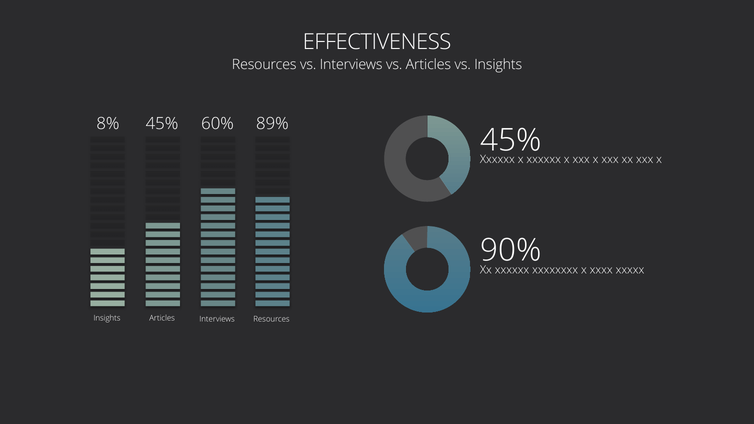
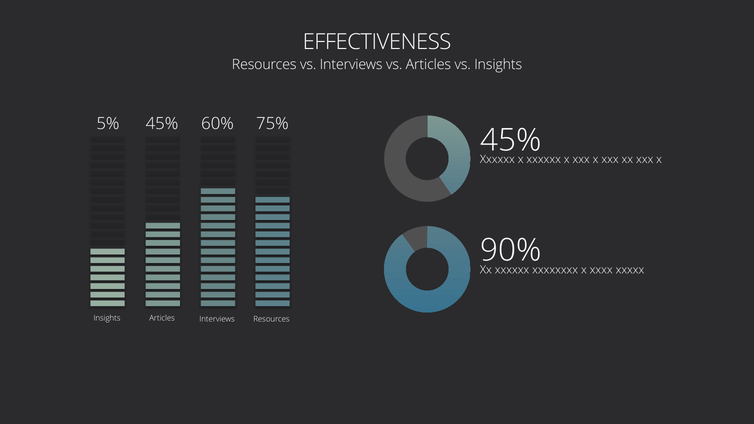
8%: 8% -> 5% (108, 124)
89%: 89% -> 75% (272, 124)
